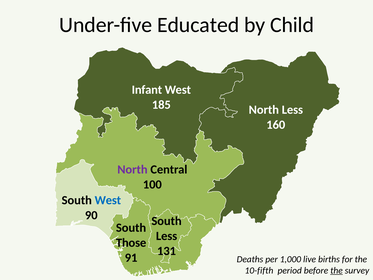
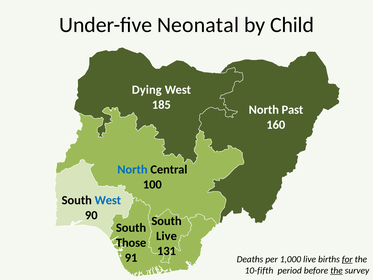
Educated: Educated -> Neonatal (198, 25)
Infant: Infant -> Dying (147, 90)
North Less: Less -> Past (292, 110)
North colour: purple -> blue (132, 169)
Less: Less -> Live (166, 236)
for underline: none -> present (347, 259)
